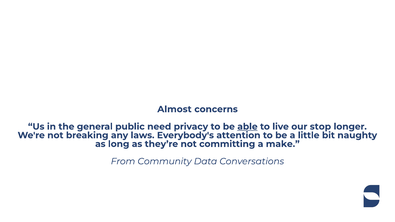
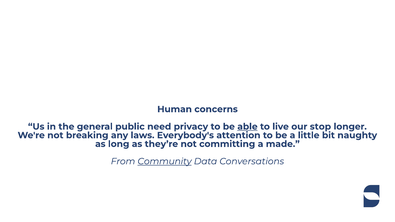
Almost: Almost -> Human (175, 109)
make: make -> made (283, 144)
Community underline: none -> present (165, 161)
